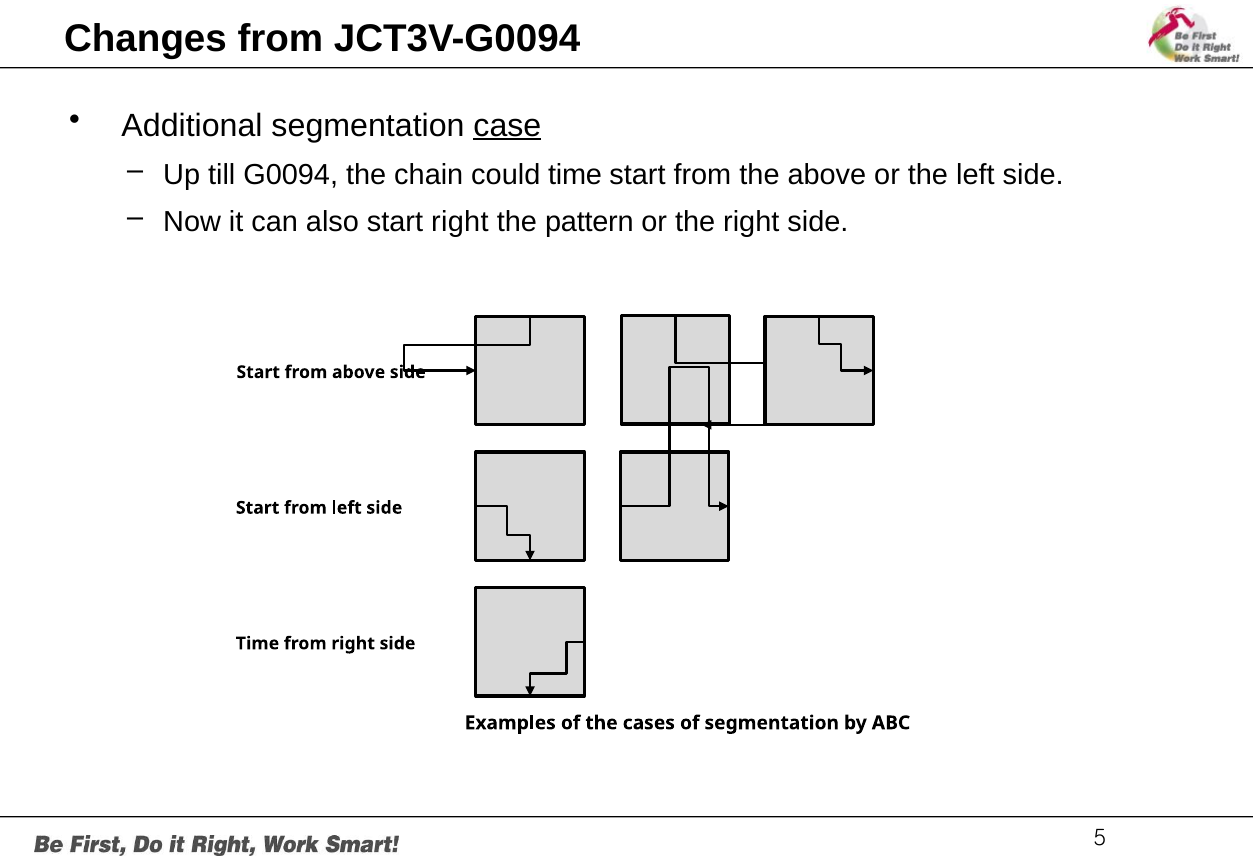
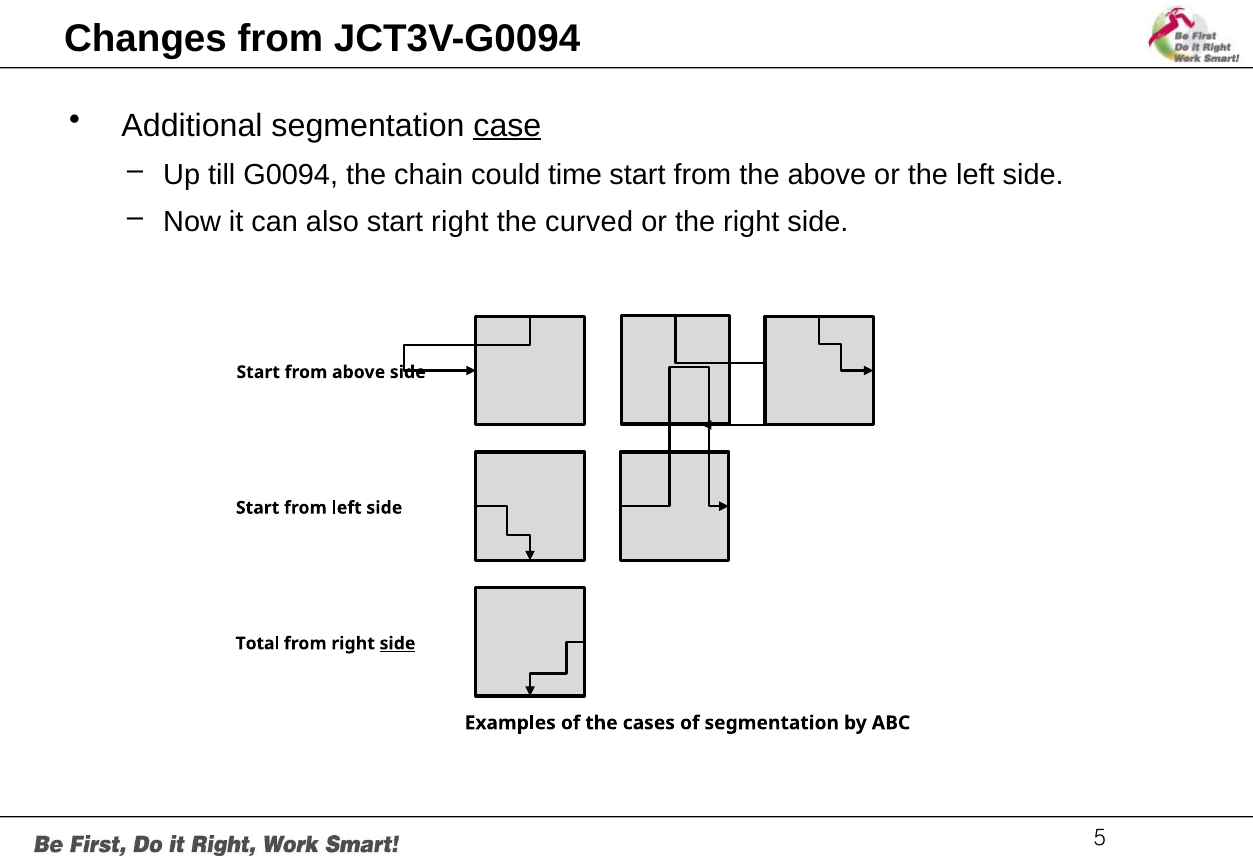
pattern: pattern -> curved (589, 222)
Time: Time -> Total (258, 643)
side underline: none -> present (397, 643)
